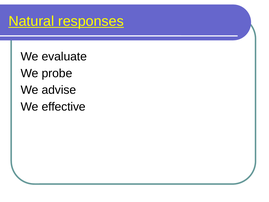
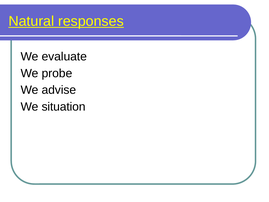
effective: effective -> situation (64, 107)
